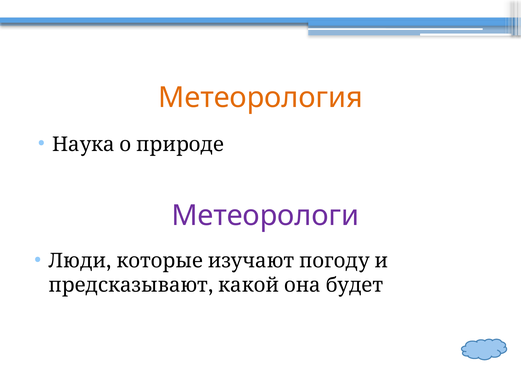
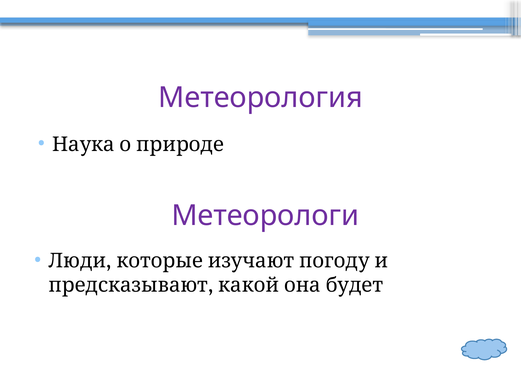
Метеорология colour: orange -> purple (261, 98)
